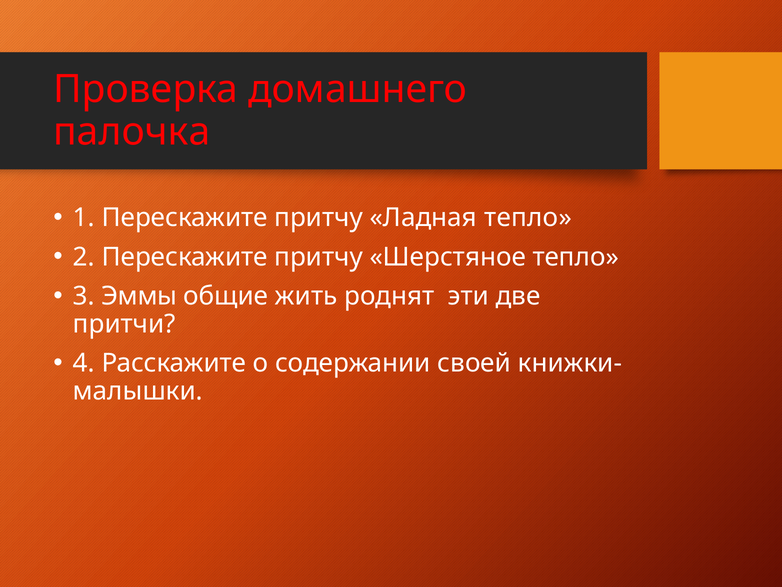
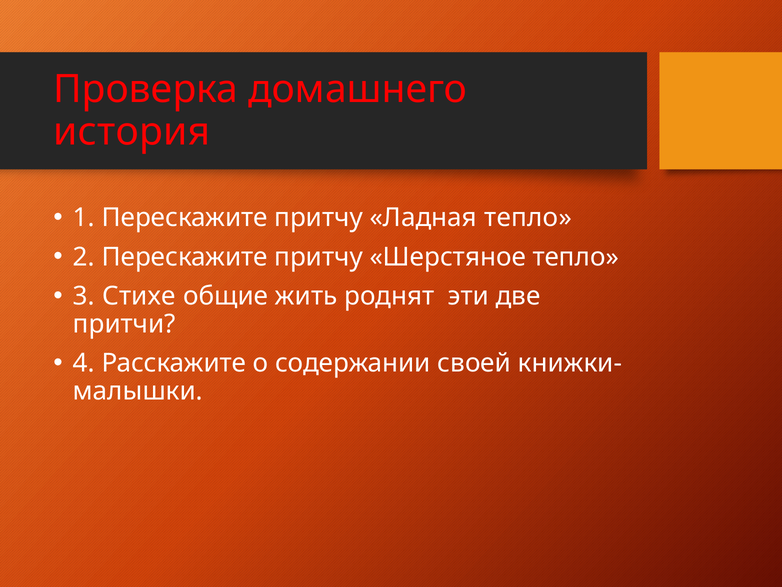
палочка: палочка -> история (132, 131)
Эммы: Эммы -> Стихе (139, 296)
